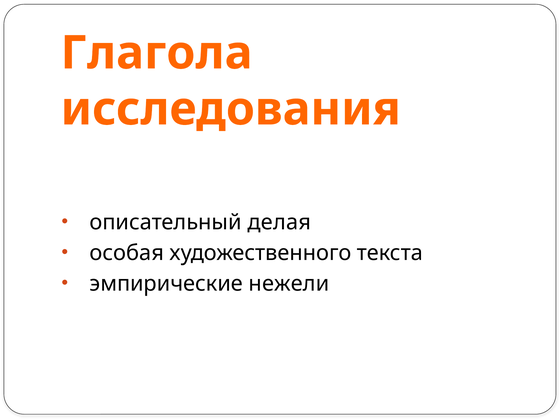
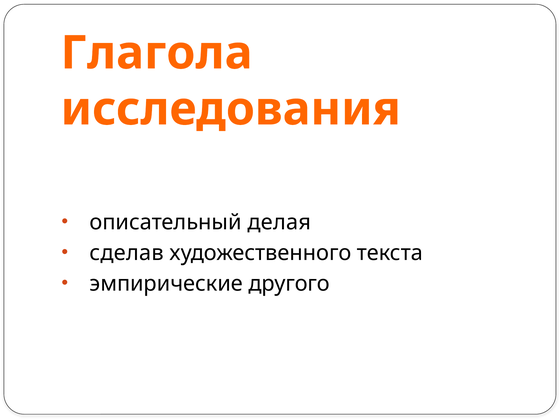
особая: особая -> сделав (127, 253)
нежели: нежели -> другого (289, 284)
